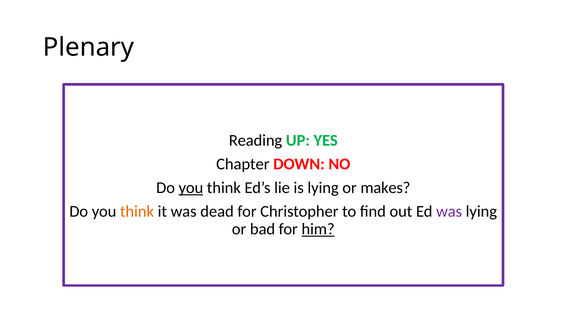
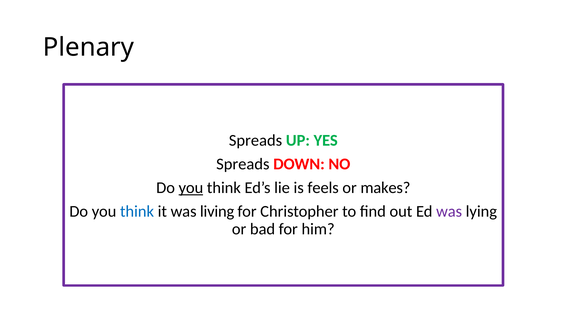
Reading: Reading -> Spreads (255, 141)
Chapter: Chapter -> Spreads (243, 164)
is lying: lying -> feels (323, 188)
think colour: orange -> blue (137, 212)
dead: dead -> living (217, 212)
him underline: present -> none (318, 229)
